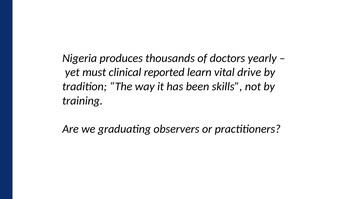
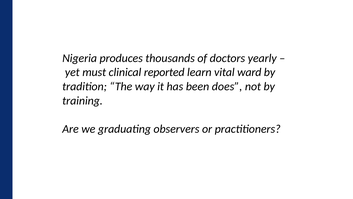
drive: drive -> ward (249, 72)
skills: skills -> does (227, 86)
